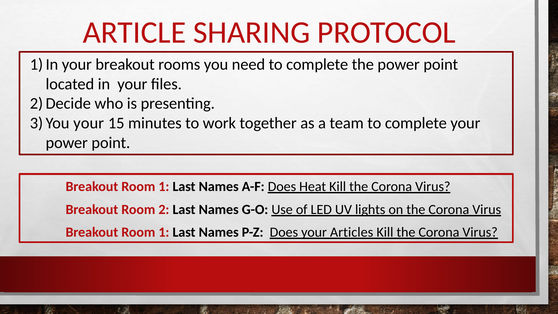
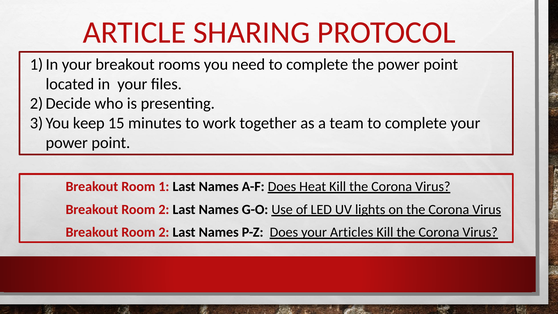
your: your -> keep (89, 123)
1: 1 -> 2 (164, 232)
